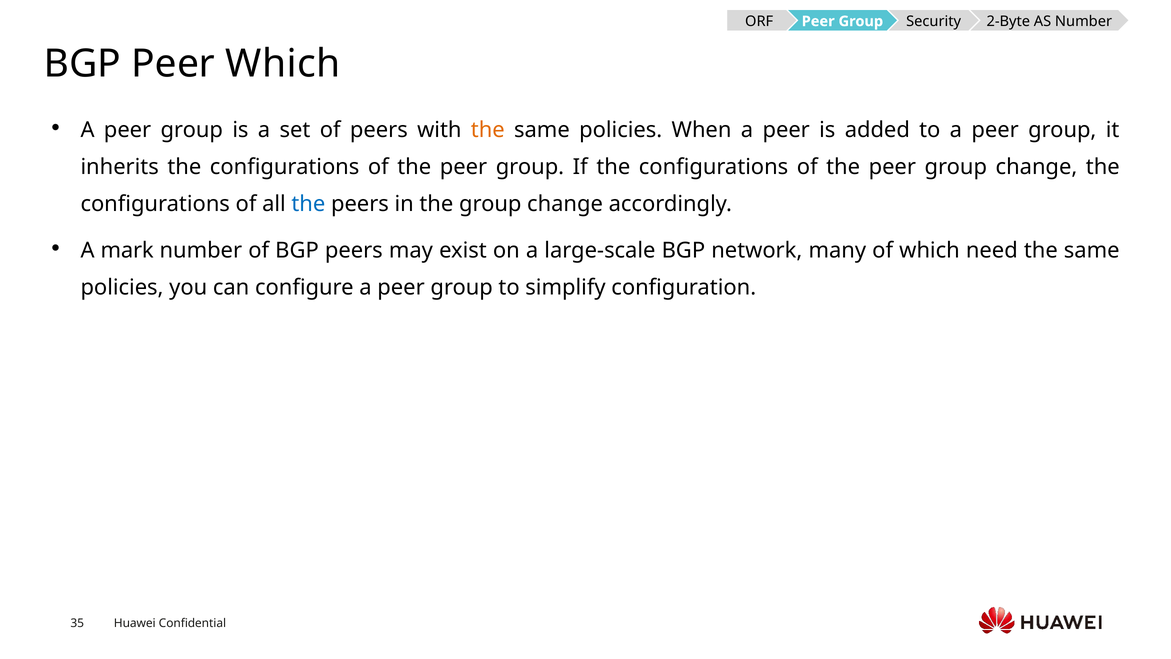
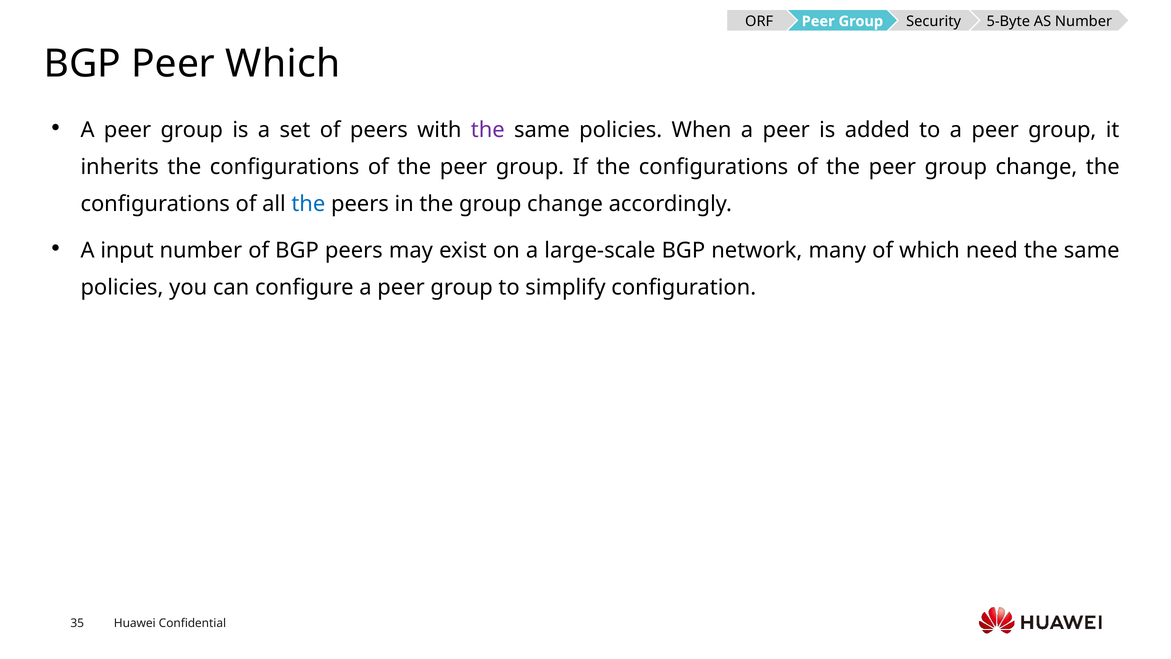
2-Byte: 2-Byte -> 5-Byte (1008, 21)
the colour: orange -> purple (488, 130)
mark: mark -> input (127, 250)
